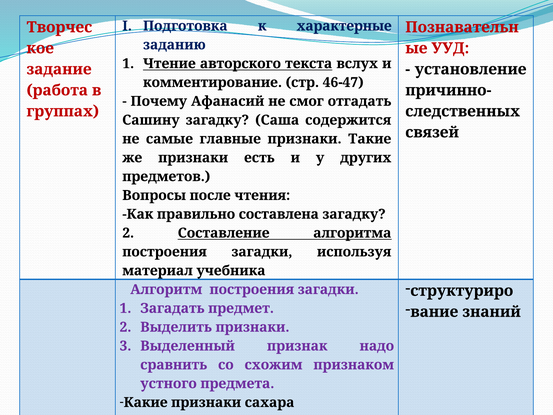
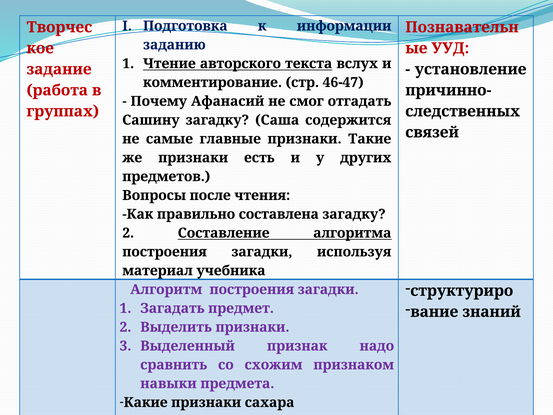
характерные: характерные -> информации (344, 26)
устного: устного -> навыки (168, 383)
